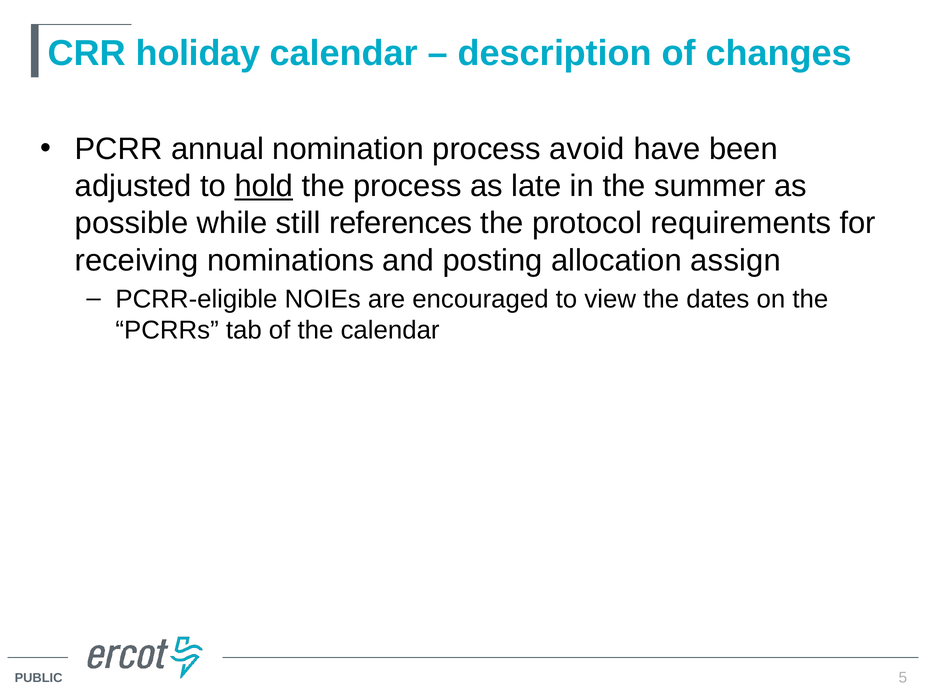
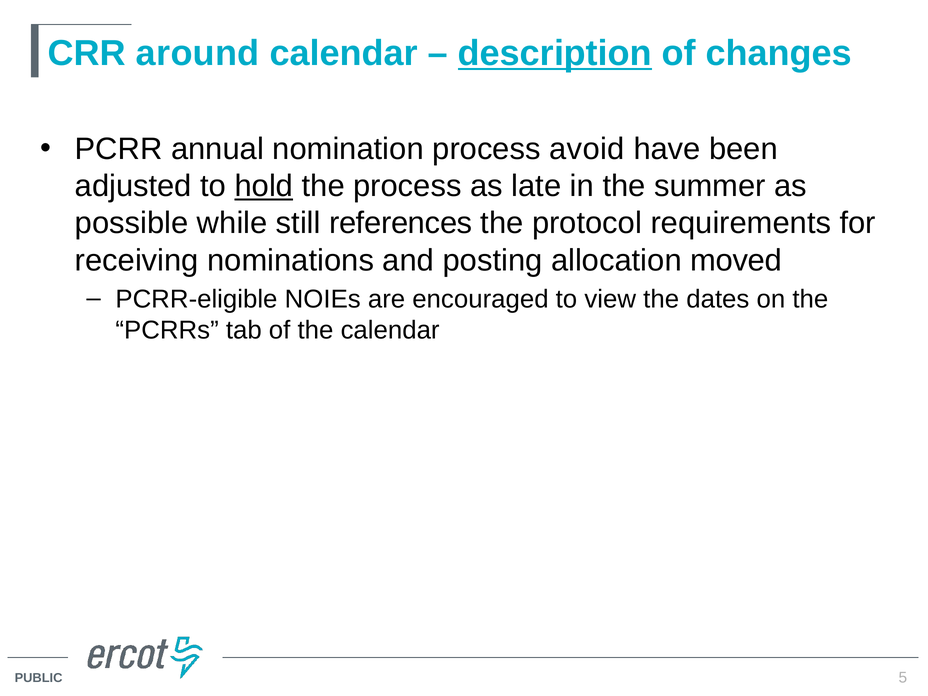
holiday: holiday -> around (198, 53)
description underline: none -> present (555, 53)
assign: assign -> moved (736, 260)
